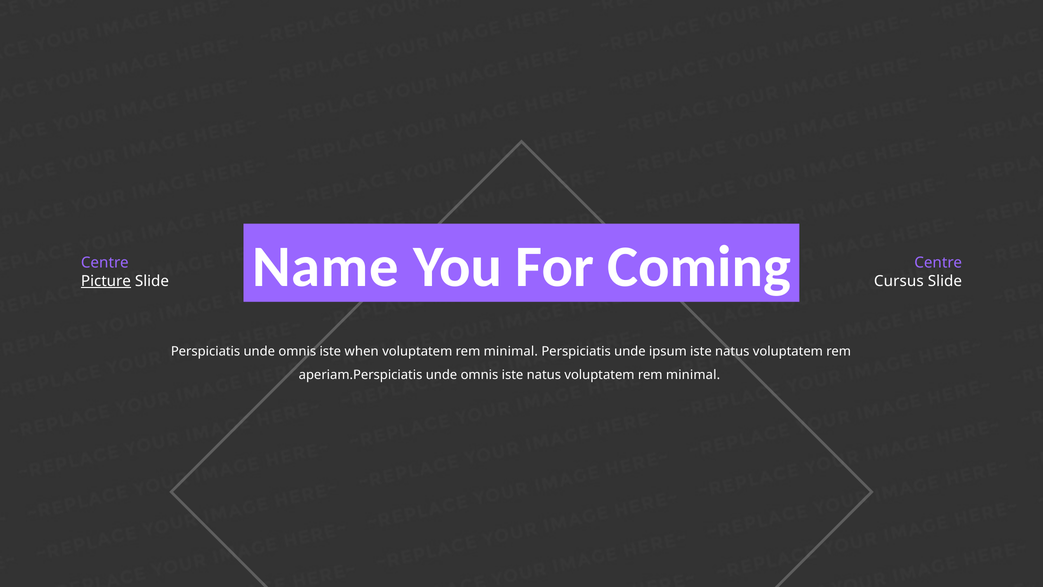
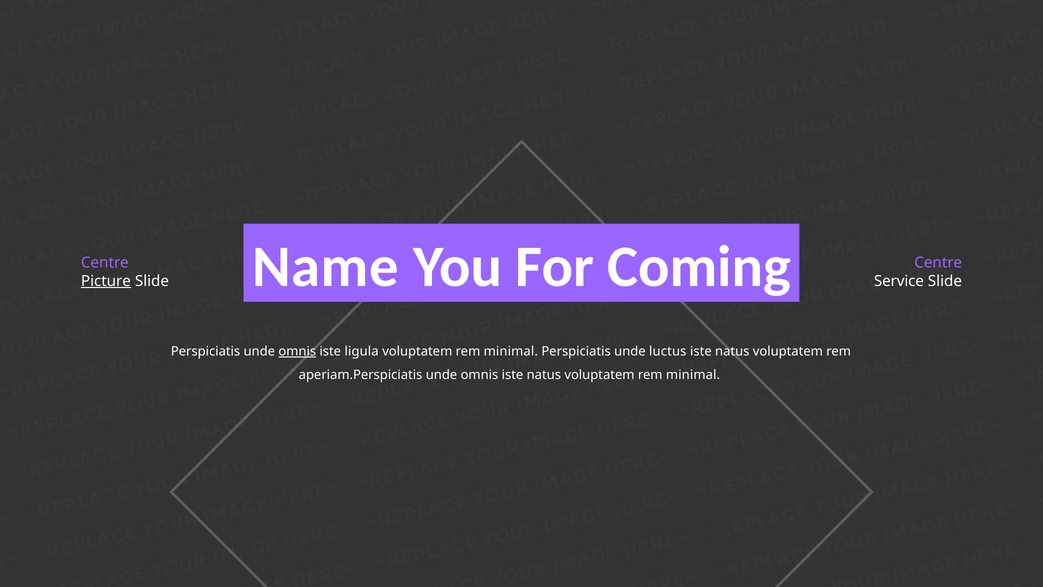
Cursus: Cursus -> Service (899, 281)
omnis underline: none -> present (297, 351)
when: when -> ligula (362, 351)
ipsum: ipsum -> luctus (668, 351)
